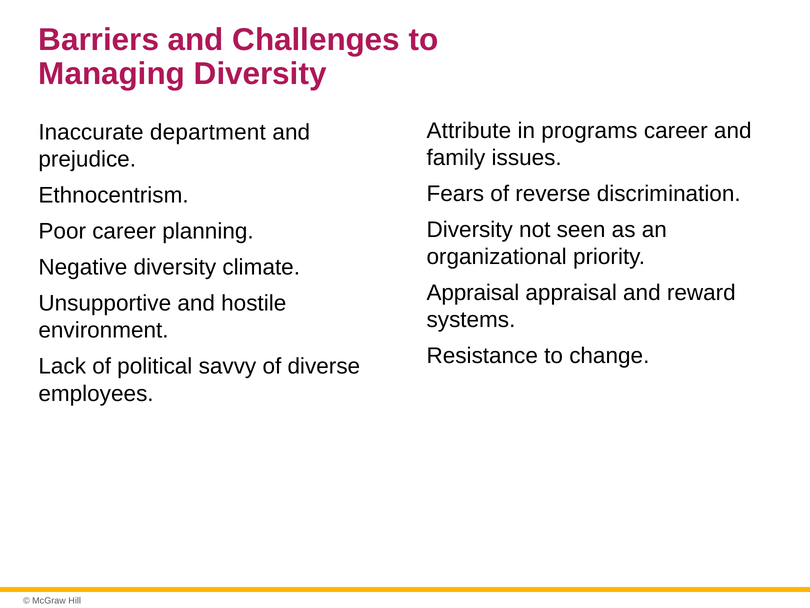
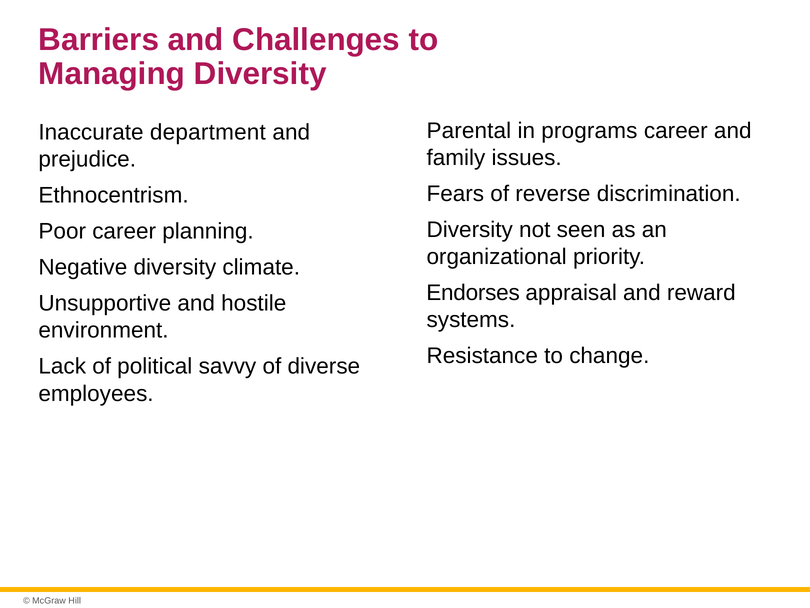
Attribute: Attribute -> Parental (469, 131)
Appraisal: Appraisal -> Endorses (473, 293)
